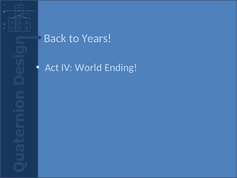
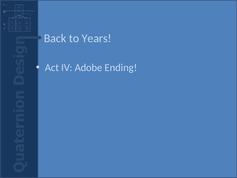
World: World -> Adobe (89, 68)
